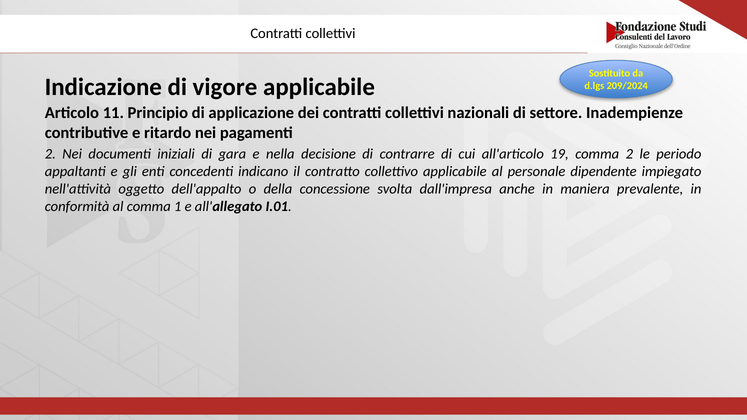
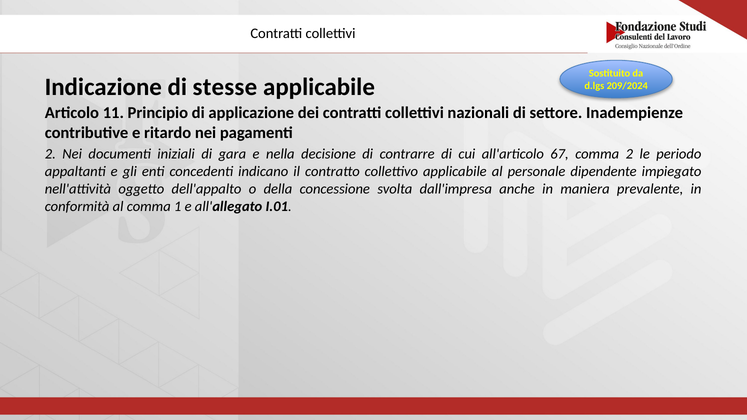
vigore: vigore -> stesse (225, 87)
19: 19 -> 67 (560, 154)
